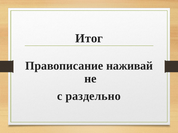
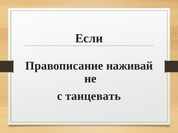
Итог: Итог -> Если (89, 38)
раздельно: раздельно -> танцевать (93, 96)
